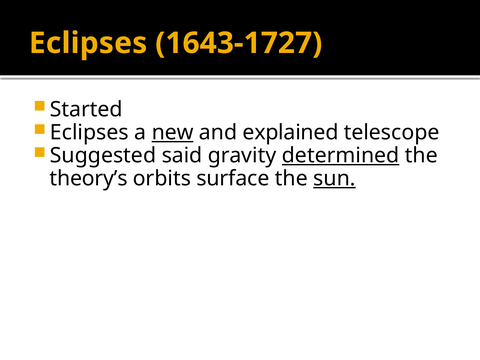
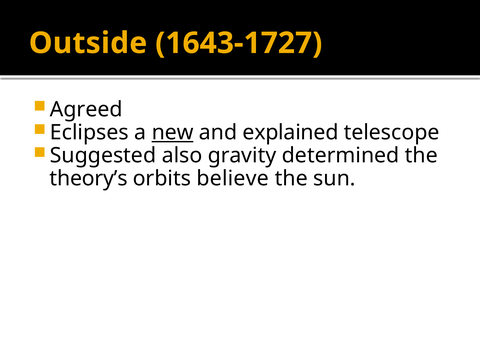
Eclipses: Eclipses -> Outside (88, 43)
Started: Started -> Agreed (86, 109)
said: said -> also (182, 155)
determined underline: present -> none (341, 155)
surface: surface -> believe (233, 179)
sun underline: present -> none (334, 179)
